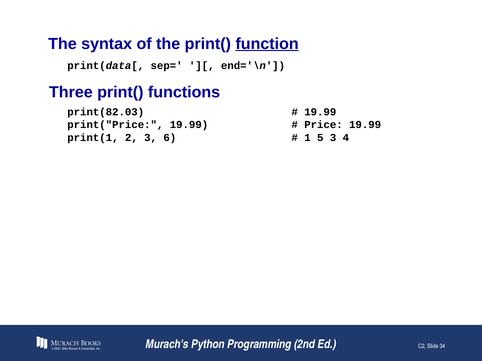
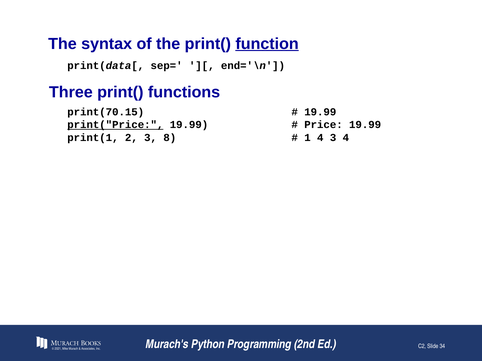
print(82.03: print(82.03 -> print(70.15 (106, 112)
print("Price underline: none -> present (115, 125)
6: 6 -> 8 (170, 138)
1 5: 5 -> 4 (320, 138)
